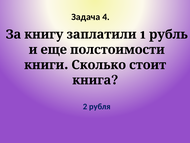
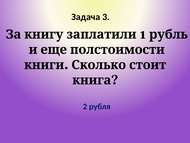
4: 4 -> 3 (106, 17)
